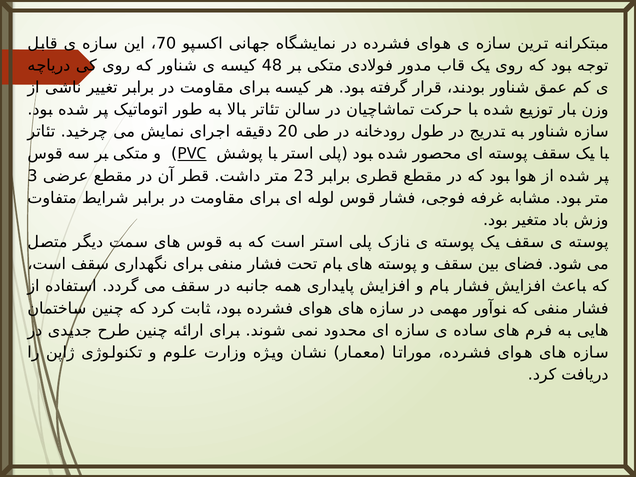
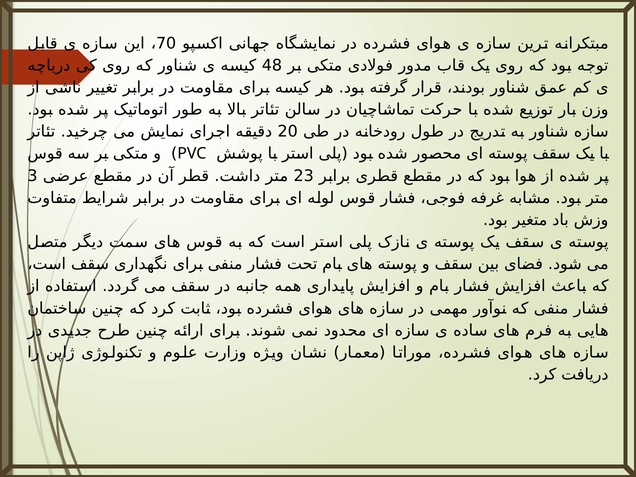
PVC underline: present -> none (192, 154)
